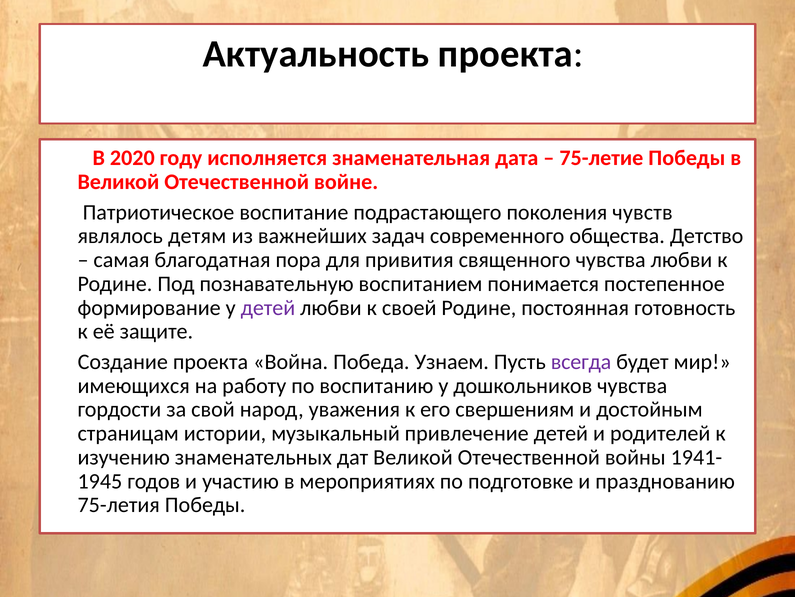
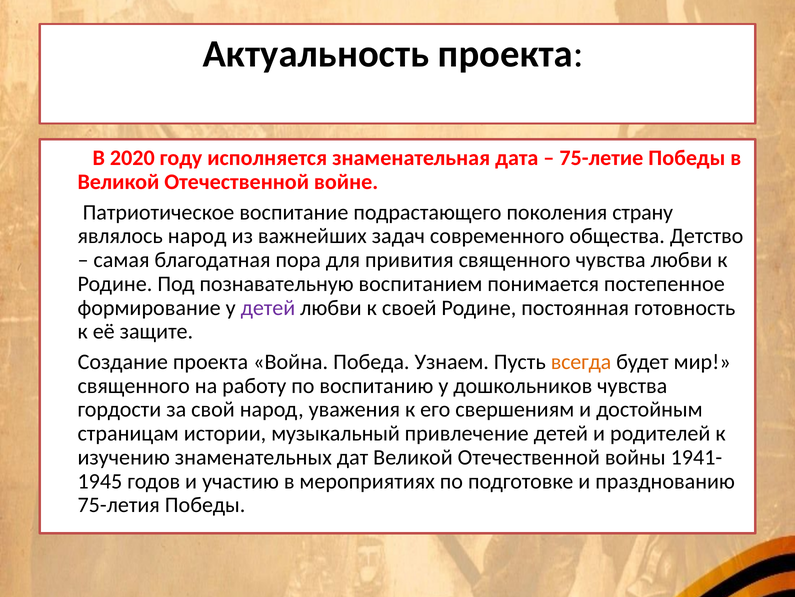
чувств: чувств -> страну (643, 212)
являлось детям: детям -> народ (197, 236)
всегда colour: purple -> orange (581, 361)
имеющихся: имеющихся -> священного (134, 385)
